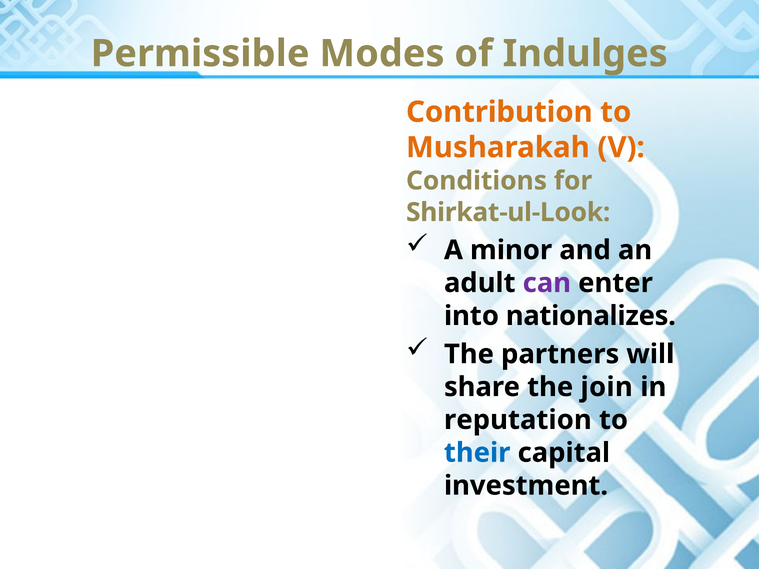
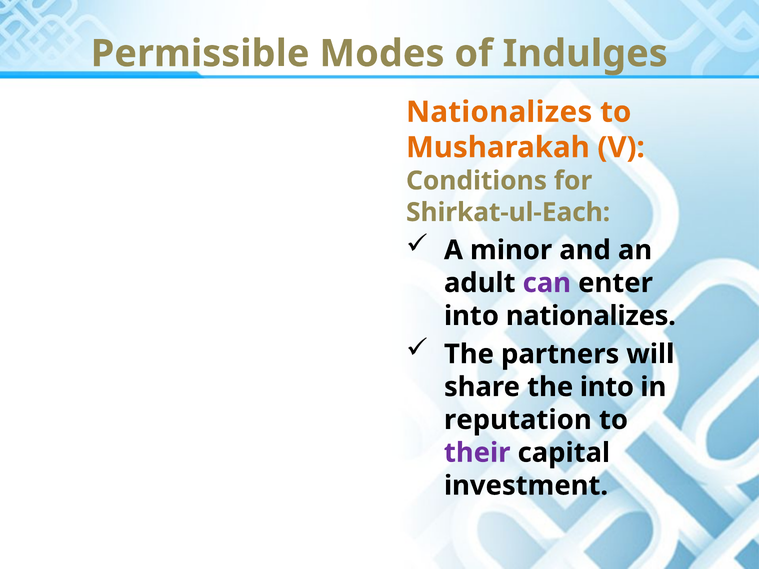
Contribution: Contribution -> Nationalizes (499, 112)
Shirkat-ul-Look: Shirkat-ul-Look -> Shirkat-ul-Each (508, 212)
the join: join -> into (607, 387)
their colour: blue -> purple (477, 453)
